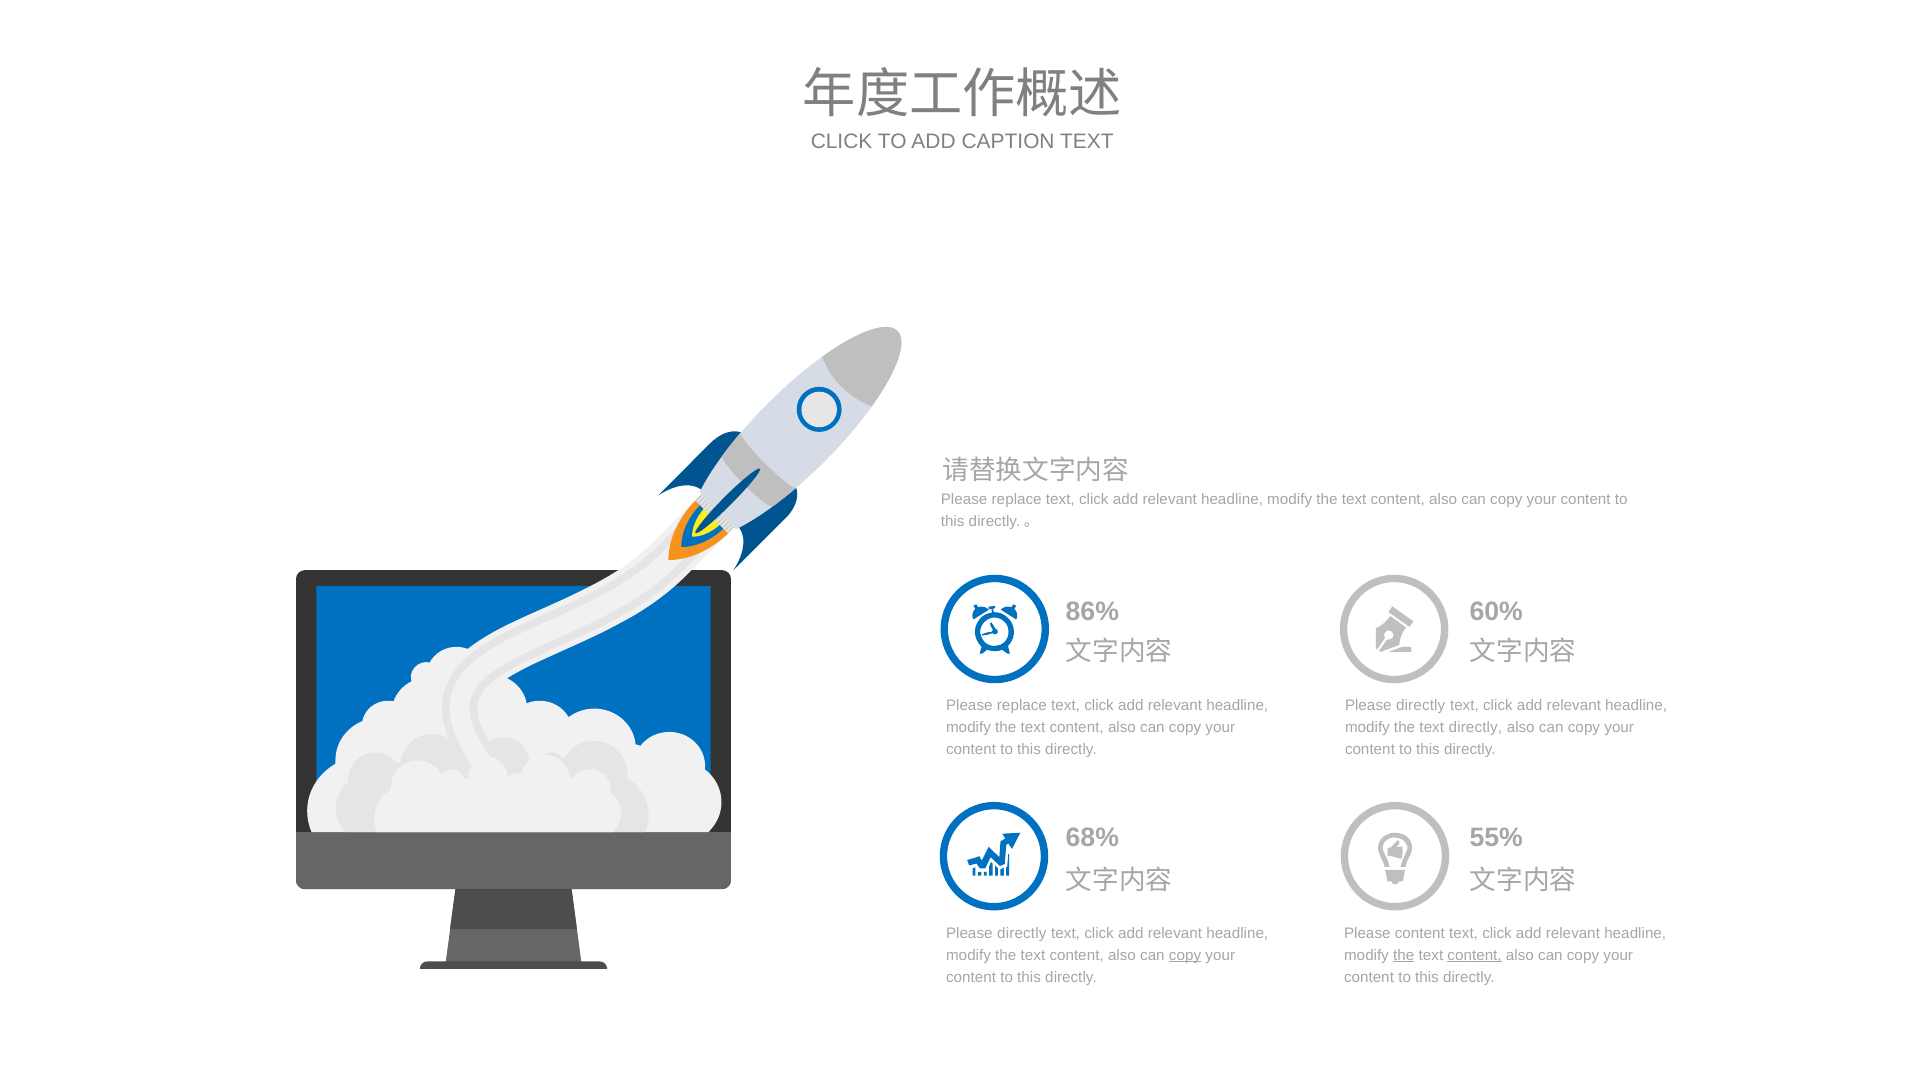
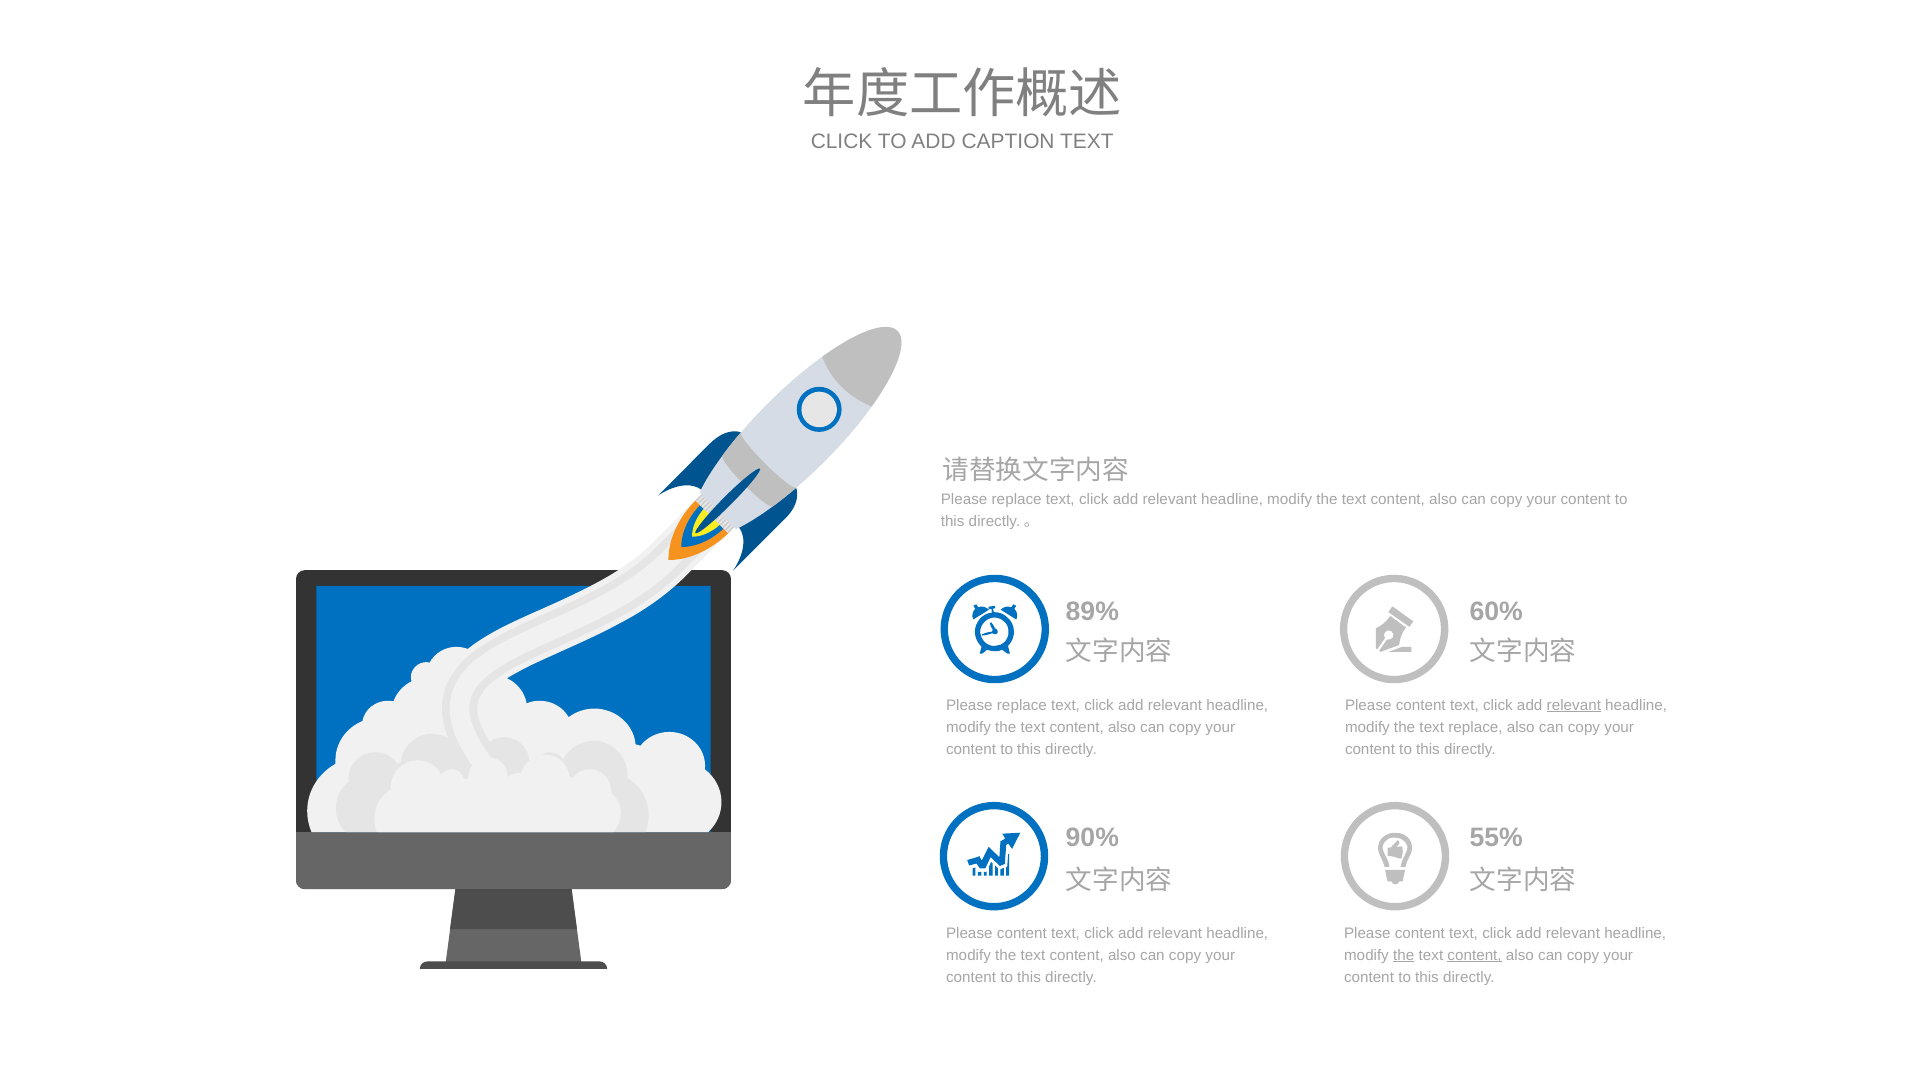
86%: 86% -> 89% (1092, 611)
directly: directly -> content (1421, 705)
relevant underline: none -> present (1574, 705)
text directly: directly -> replace (1475, 727)
68%: 68% -> 90% (1092, 837)
directly: directly -> content (1022, 933)
copy underline: present -> none (1185, 955)
